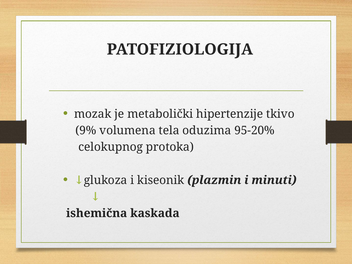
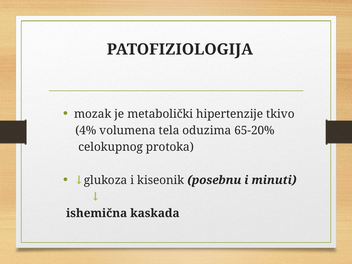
9%: 9% -> 4% (86, 131)
95-20%: 95-20% -> 65-20% (255, 131)
plazmin: plazmin -> posebnu (214, 180)
